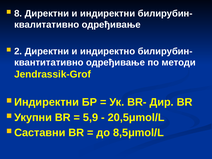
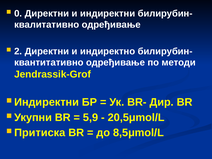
8: 8 -> 0 (18, 13)
Саставни: Саставни -> Притиска (40, 133)
